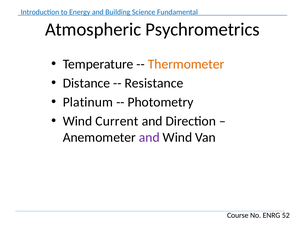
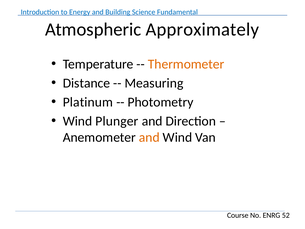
Psychrometrics: Psychrometrics -> Approximately (202, 30)
Resistance: Resistance -> Measuring (154, 83)
Current: Current -> Plunger (117, 121)
and colour: purple -> orange (149, 137)
